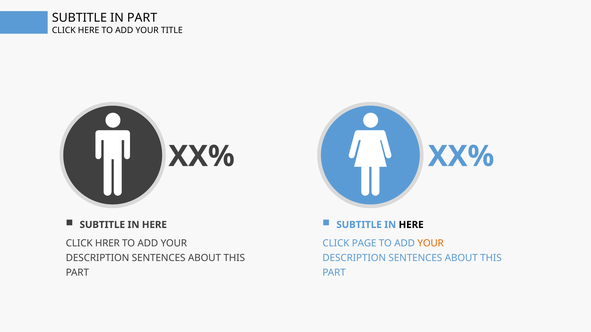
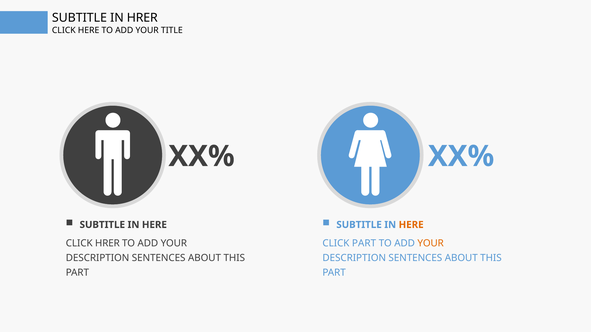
IN PART: PART -> HRER (142, 18)
HERE colour: black -> orange (411, 225)
CLICK PAGE: PAGE -> PART (364, 243)
